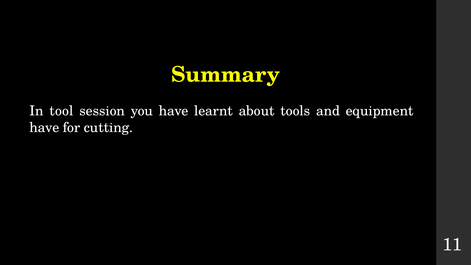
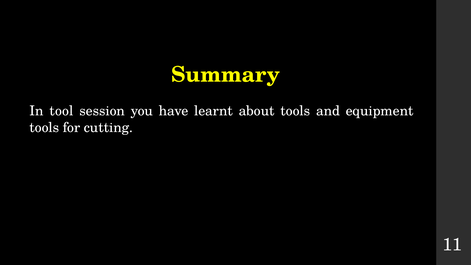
have: have -> tools (44, 128)
